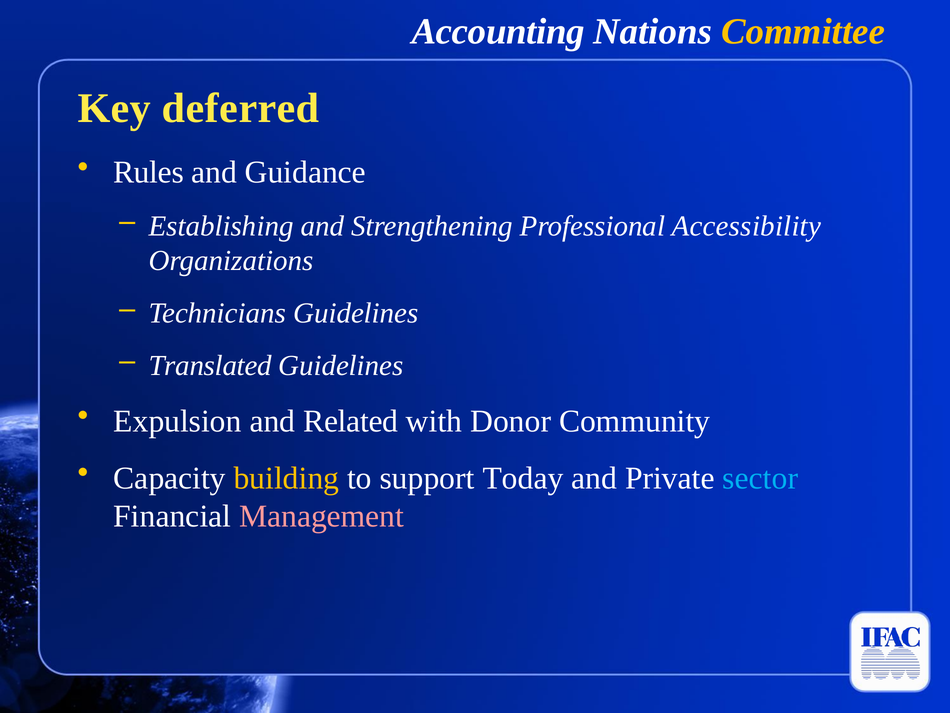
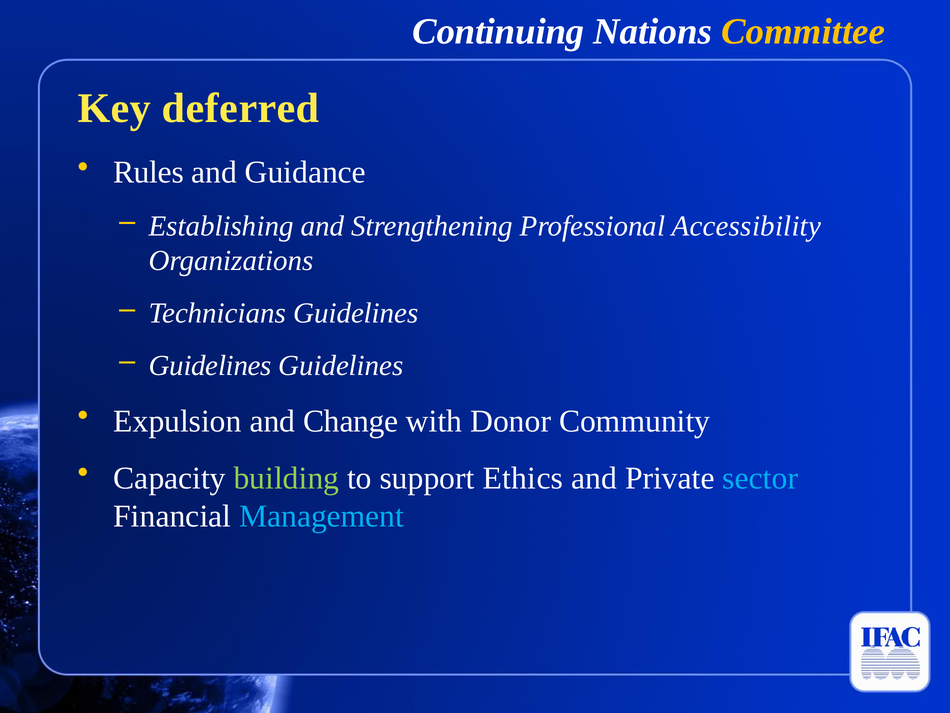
Accounting: Accounting -> Continuing (498, 31)
Translated: Translated -> Guidelines (210, 365)
Related: Related -> Change (351, 421)
building colour: yellow -> light green (286, 478)
Today: Today -> Ethics (523, 478)
Management colour: pink -> light blue (322, 516)
